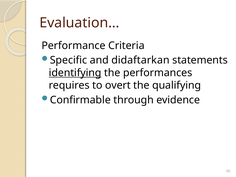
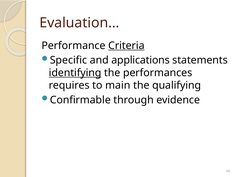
Criteria underline: none -> present (126, 46)
didaftarkan: didaftarkan -> applications (141, 60)
overt: overt -> main (118, 85)
